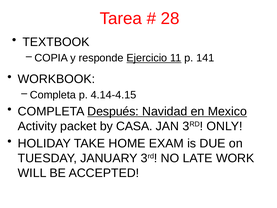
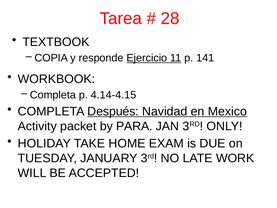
CASA: CASA -> PARA (134, 126)
